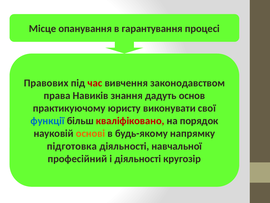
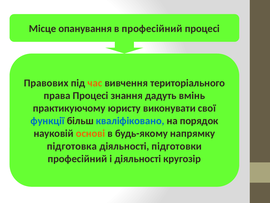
в гарантування: гарантування -> професійний (152, 29)
час colour: red -> orange (95, 83)
законодавством: законодавством -> територіального (188, 83)
права Навиків: Навиків -> Процесі (91, 95)
основ: основ -> вмінь (192, 95)
кваліфіковано colour: red -> blue (130, 121)
навчальної: навчальної -> підготовки (177, 146)
